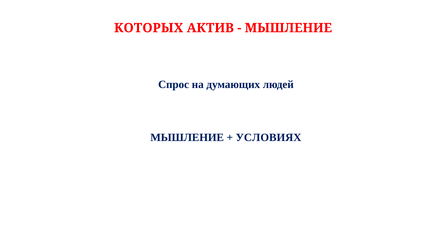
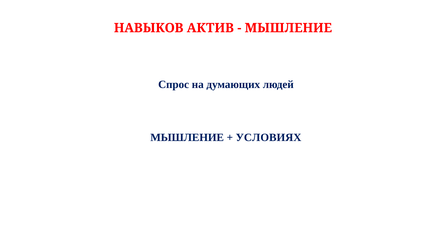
КОТОРЫХ: КОТОРЫХ -> НАВЫКОВ (149, 28)
